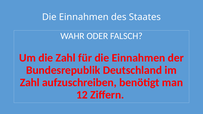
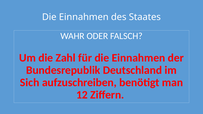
Zahl: Zahl -> Sich (30, 83)
